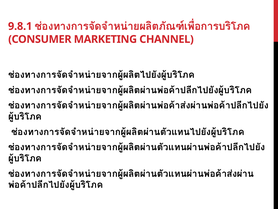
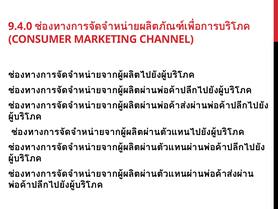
9.8.1: 9.8.1 -> 9.4.0 (20, 26)
